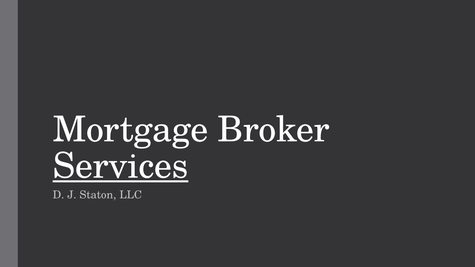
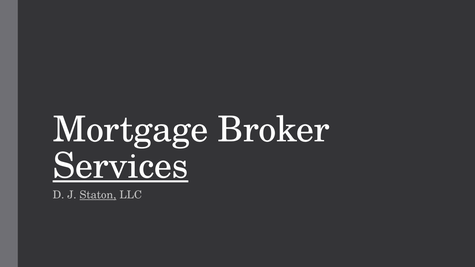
Staton underline: none -> present (98, 195)
